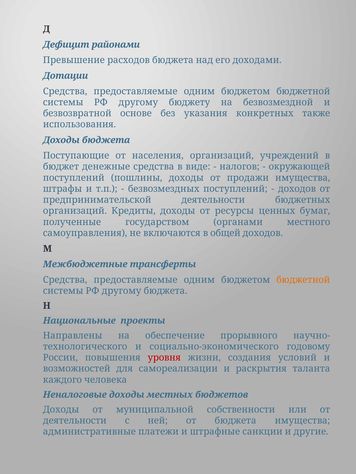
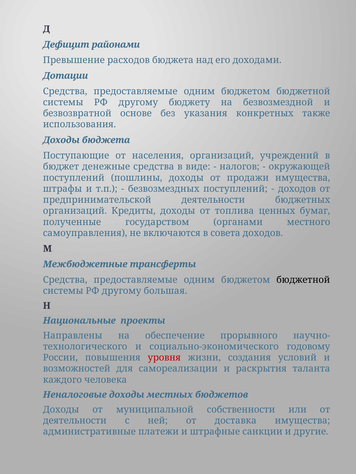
ресурсы: ресурсы -> топлива (234, 211)
общей: общей -> совета (225, 233)
бюджетной colour: orange -> black (303, 280)
другому бюджета: бюджета -> большая (165, 291)
от бюджета: бюджета -> доставка (236, 421)
